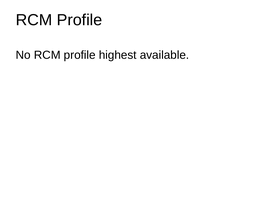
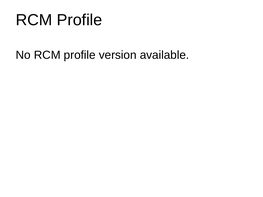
highest: highest -> version (118, 55)
